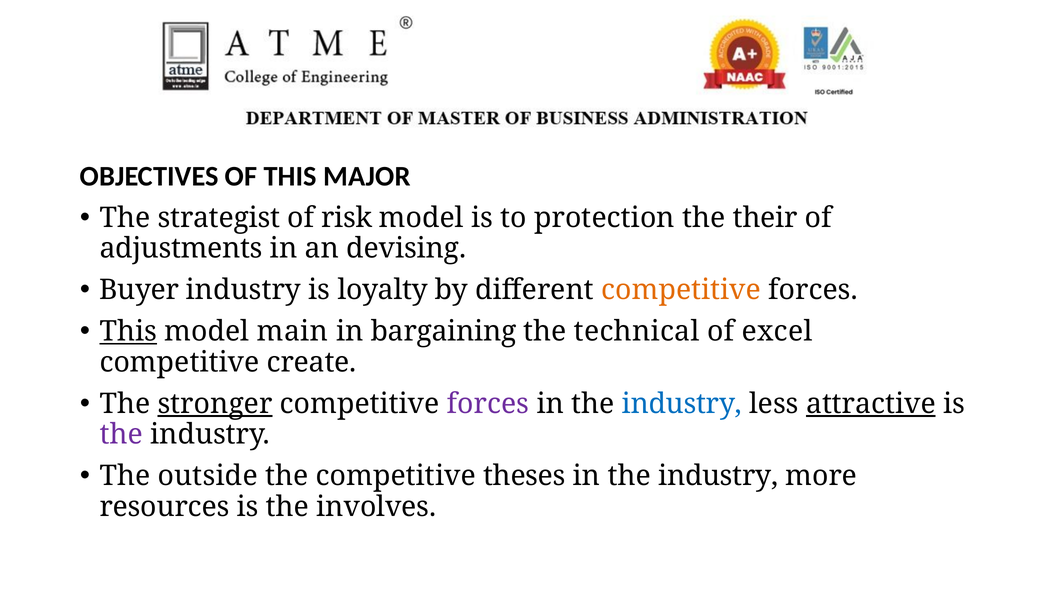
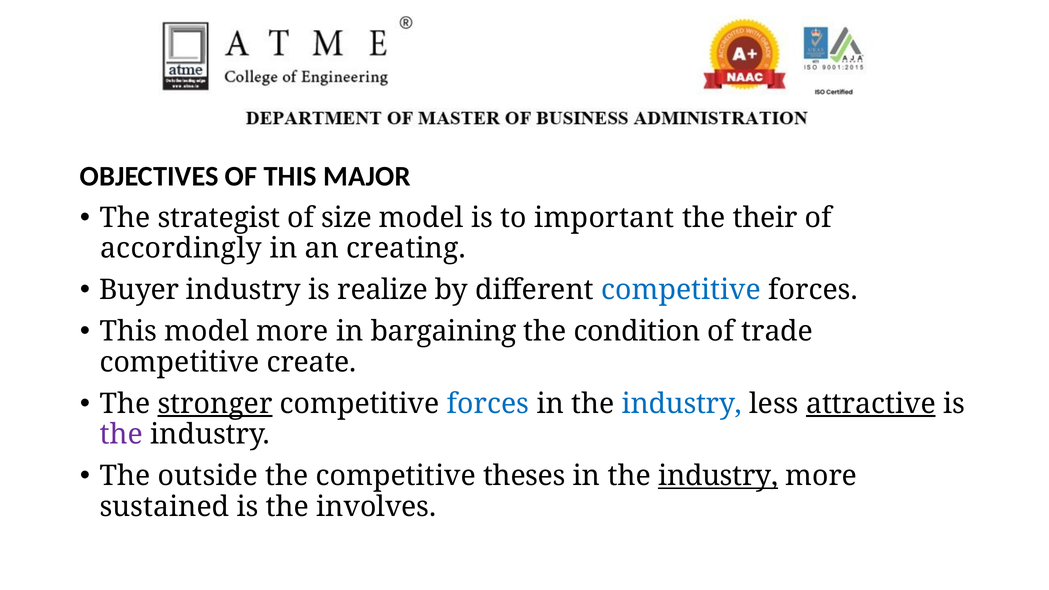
risk: risk -> size (347, 218)
protection: protection -> important (604, 218)
adjustments: adjustments -> accordingly (181, 248)
devising: devising -> creating (406, 248)
loyalty: loyalty -> realize (383, 290)
competitive colour: orange -> blue (681, 290)
This underline: present -> none (128, 332)
model main: main -> more (293, 332)
technical: technical -> condition (637, 332)
excel: excel -> trade (777, 332)
forces colour: purple -> blue (488, 404)
industry underline: none -> present (718, 476)
resources: resources -> sustained (164, 507)
